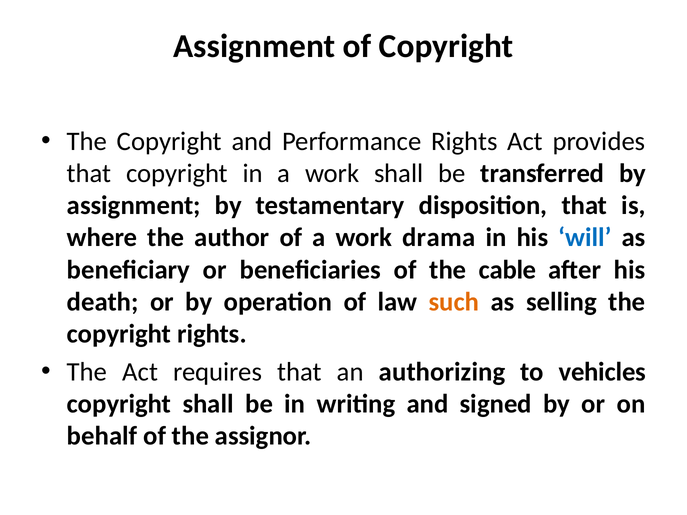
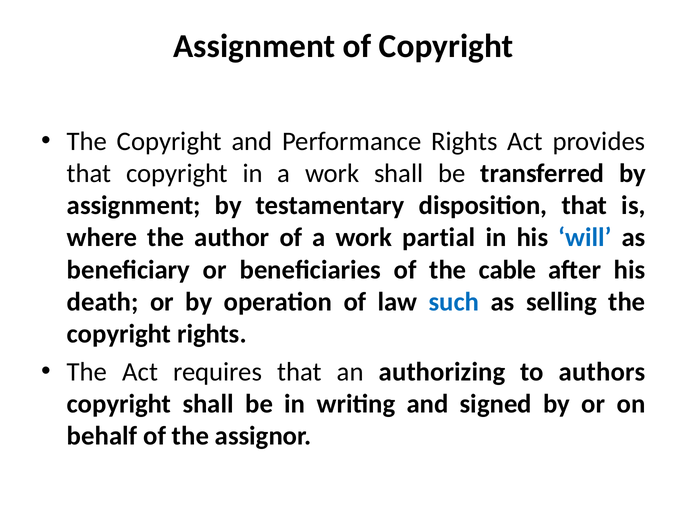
drama: drama -> partial (439, 238)
such colour: orange -> blue (454, 302)
vehicles: vehicles -> authors (602, 372)
